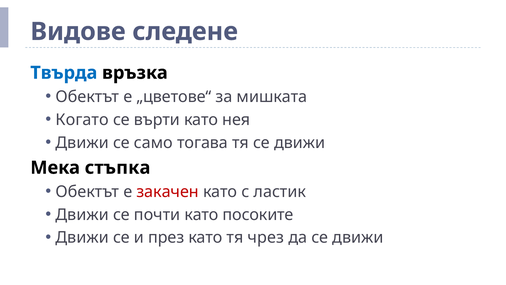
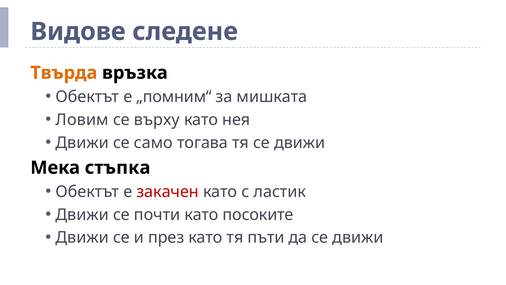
Твърда colour: blue -> orange (64, 73)
„цветове“: „цветове“ -> „помним“ (174, 97)
Когато: Когато -> Ловим (82, 120)
върти: върти -> върху (157, 120)
чрез: чрез -> пъти (266, 237)
